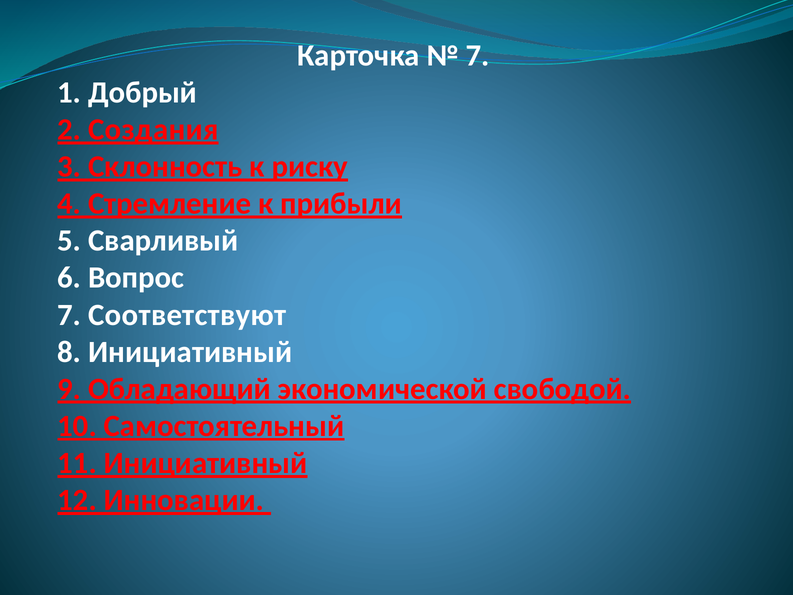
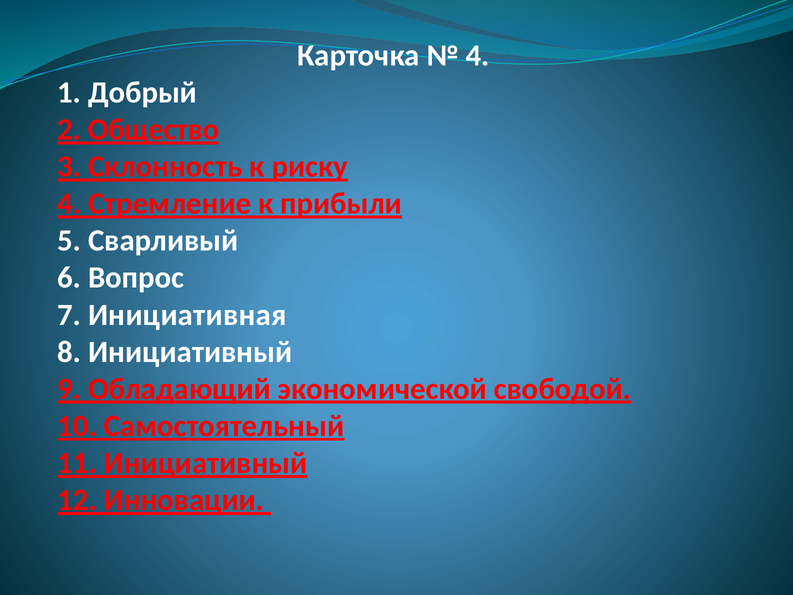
7: 7 -> 4 (478, 56)
Создания: Создания -> Общество (154, 130)
Соответствуют: Соответствуют -> Инициативная (187, 315)
